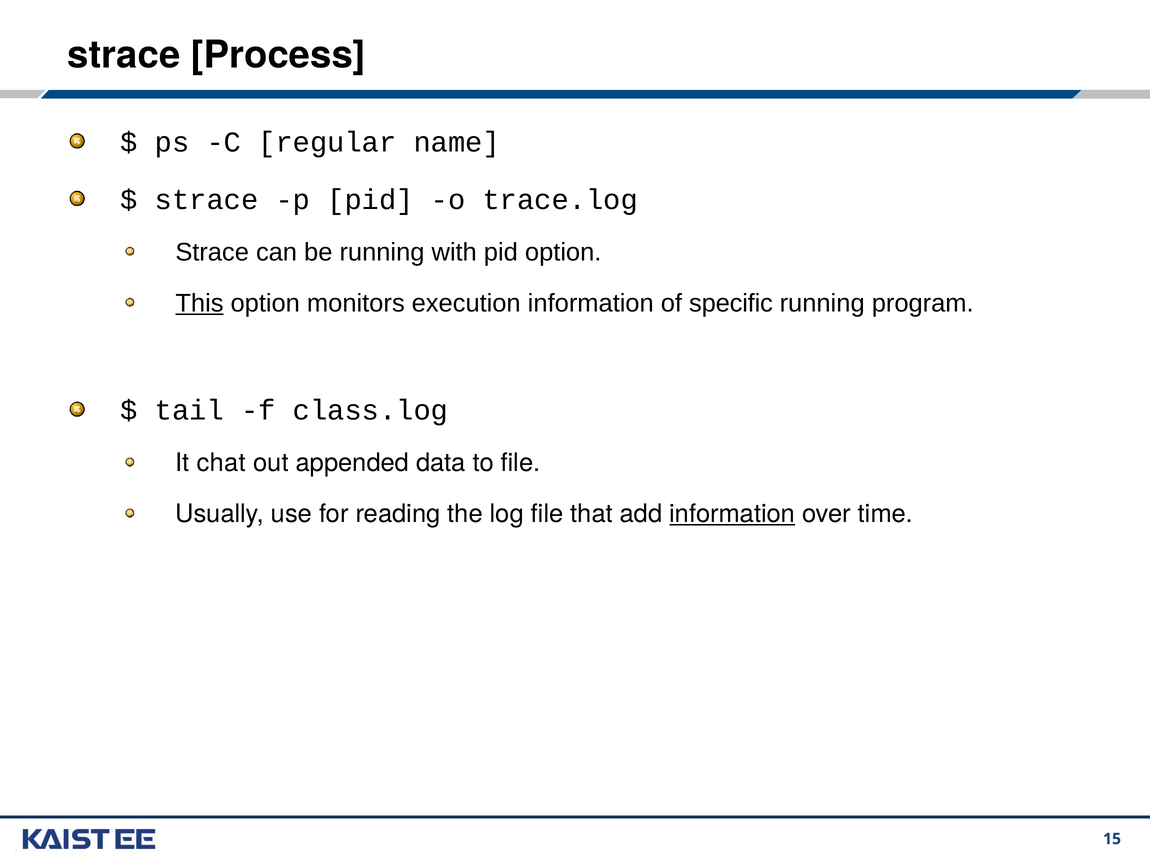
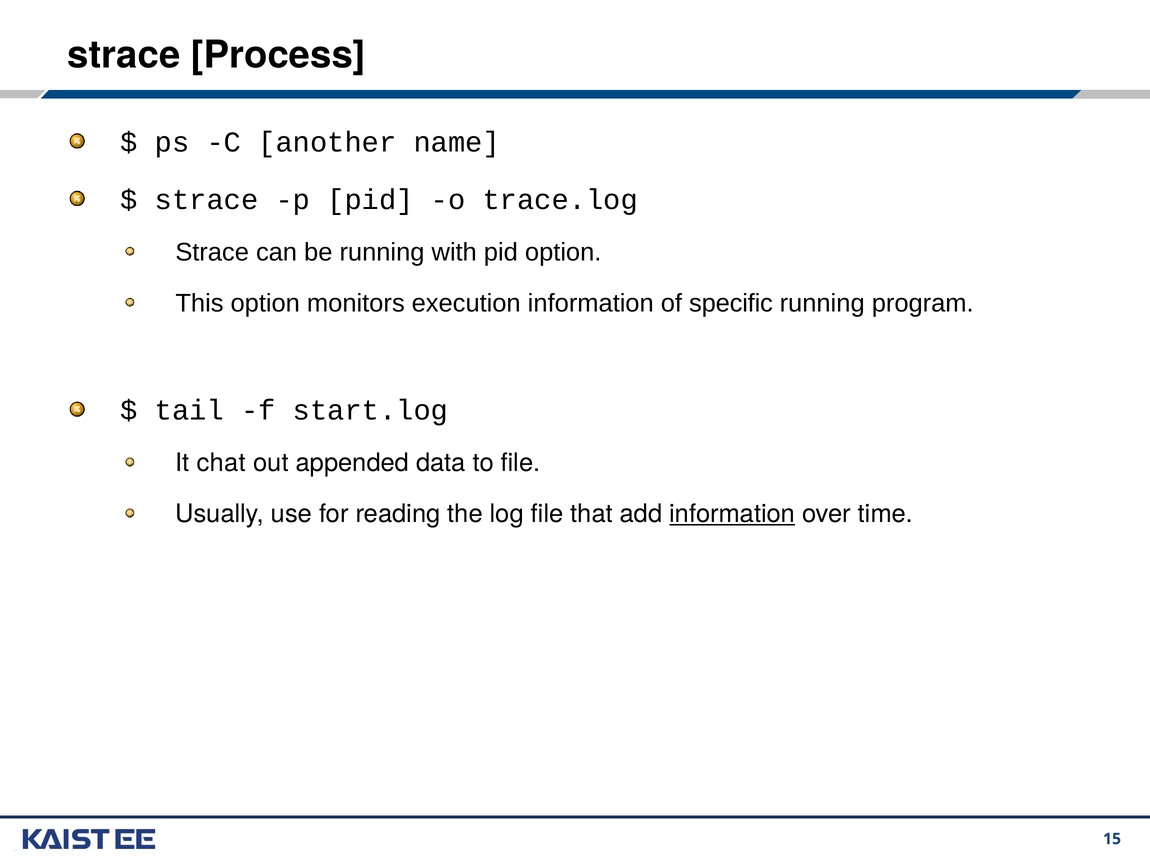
regular: regular -> another (327, 142)
This underline: present -> none (199, 304)
class.log: class.log -> start.log (370, 410)
